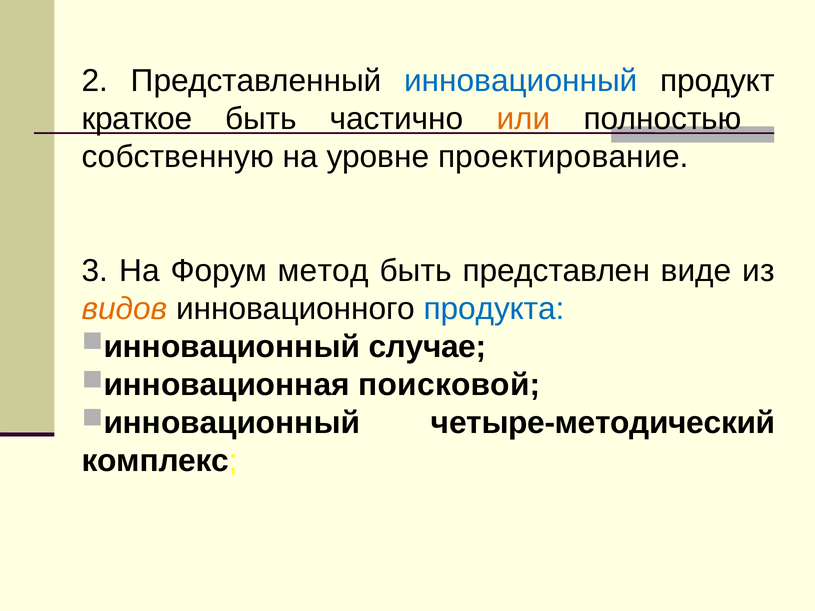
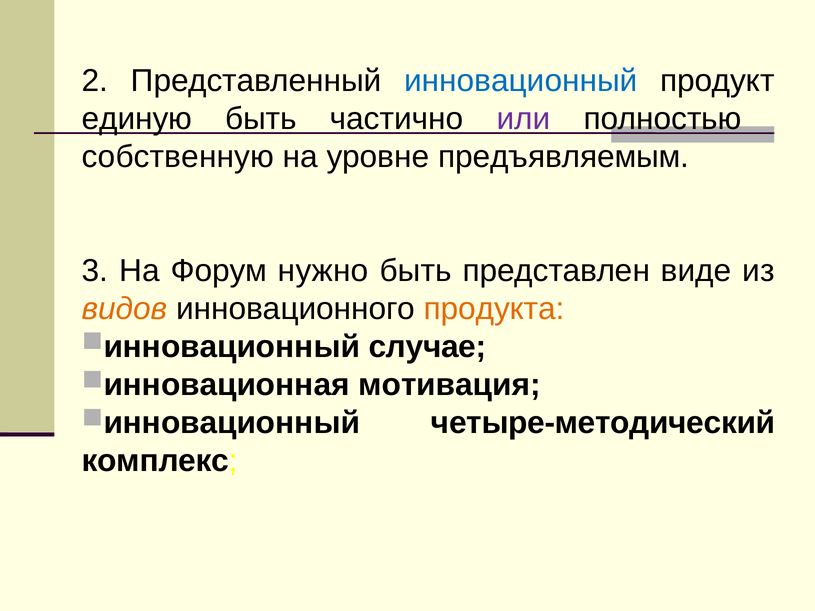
краткое: краткое -> единую (137, 119)
или colour: orange -> purple (523, 119)
проектирование: проектирование -> предъявляемым (564, 157)
метод: метод -> нужно (323, 271)
продукта colour: blue -> orange (494, 309)
поисковой: поисковой -> мотивация (450, 385)
